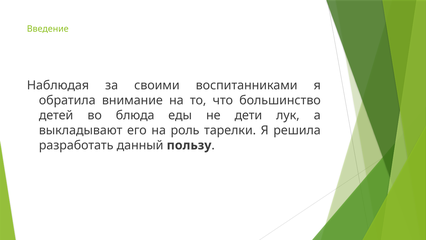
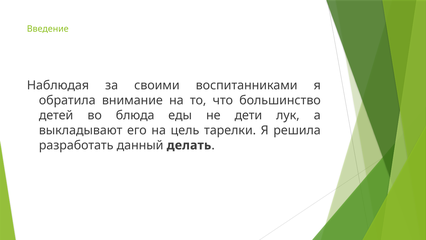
роль: роль -> цель (185, 130)
пользу: пользу -> делать (189, 145)
